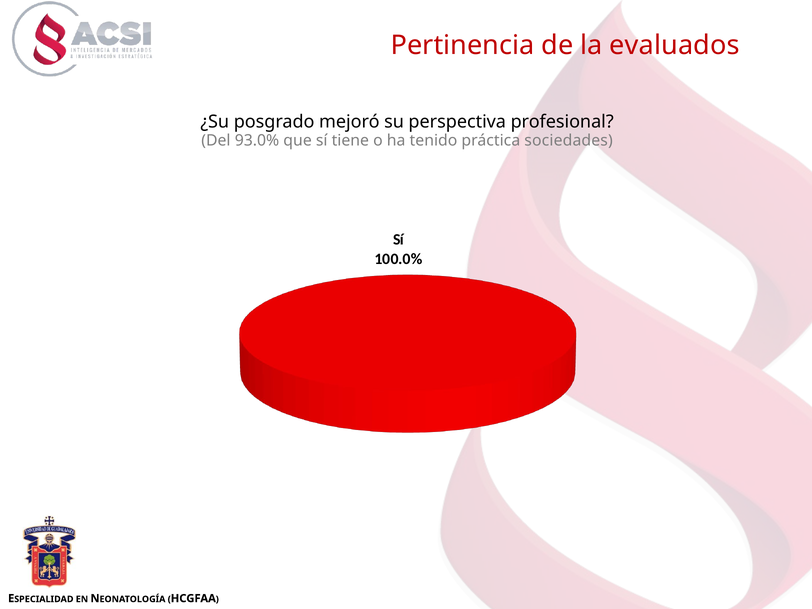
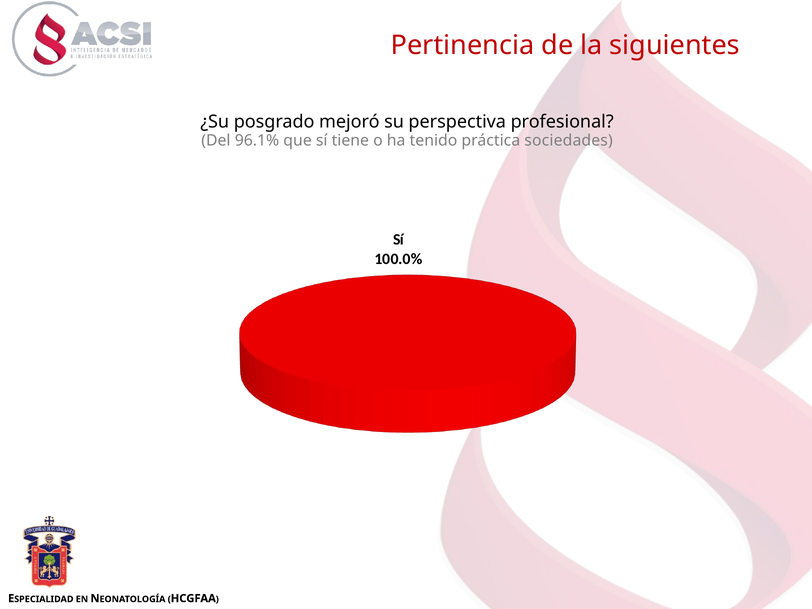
evaluados: evaluados -> siguientes (675, 45)
93.0%: 93.0% -> 96.1% (257, 141)
